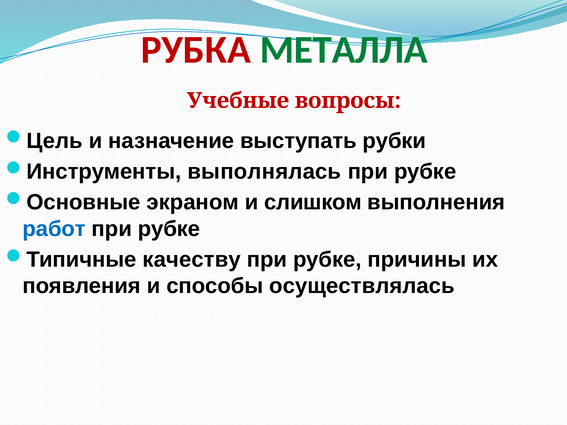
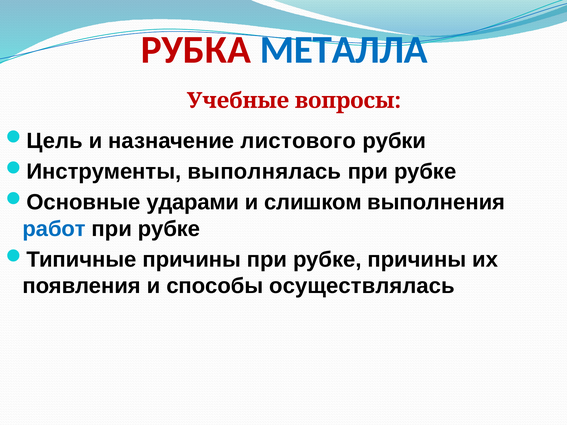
МЕТАЛЛА colour: green -> blue (344, 50)
выступать: выступать -> листового (298, 141)
экраном: экраном -> ударами (193, 203)
качеству: качеству -> причины (192, 260)
